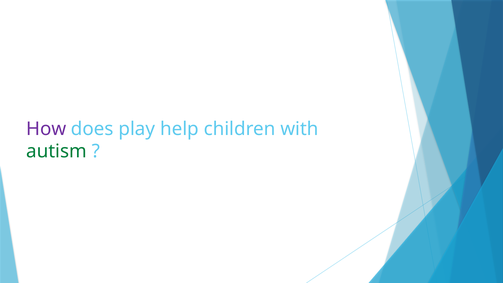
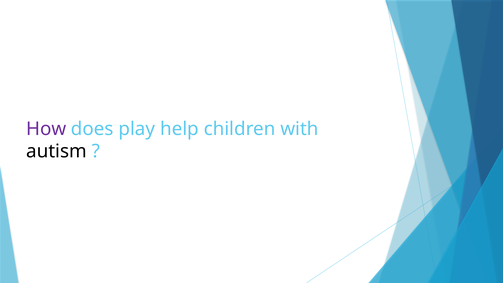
autism colour: green -> black (57, 151)
